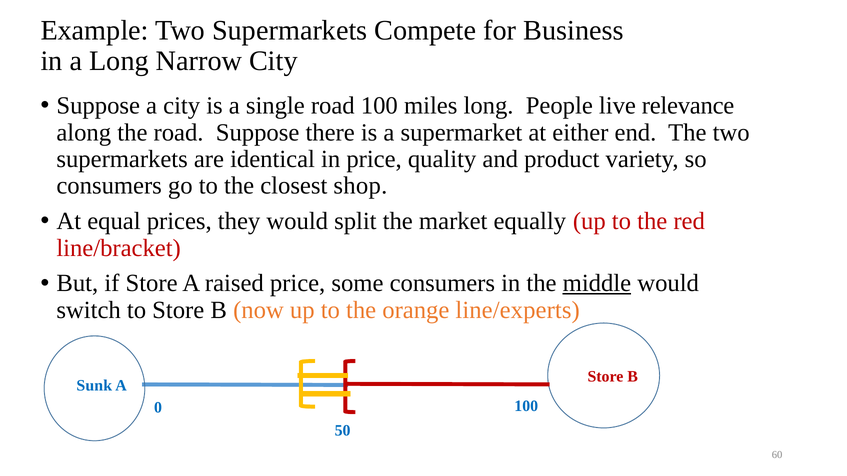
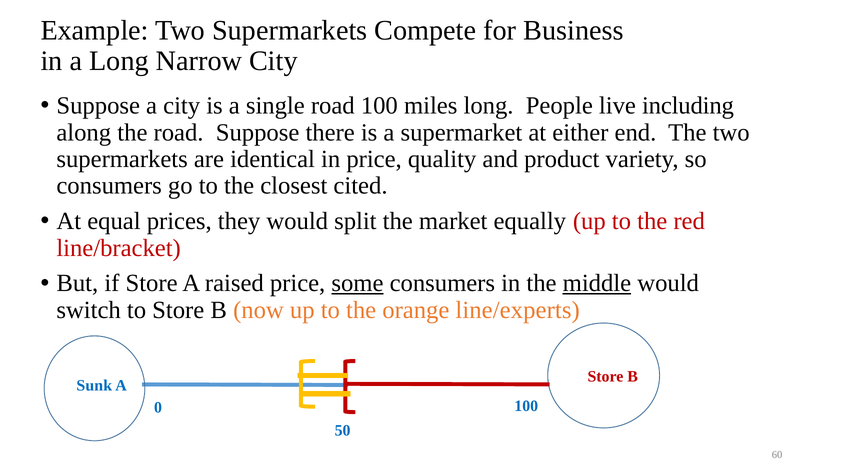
relevance: relevance -> including (688, 106)
shop: shop -> cited (361, 186)
some underline: none -> present (357, 284)
